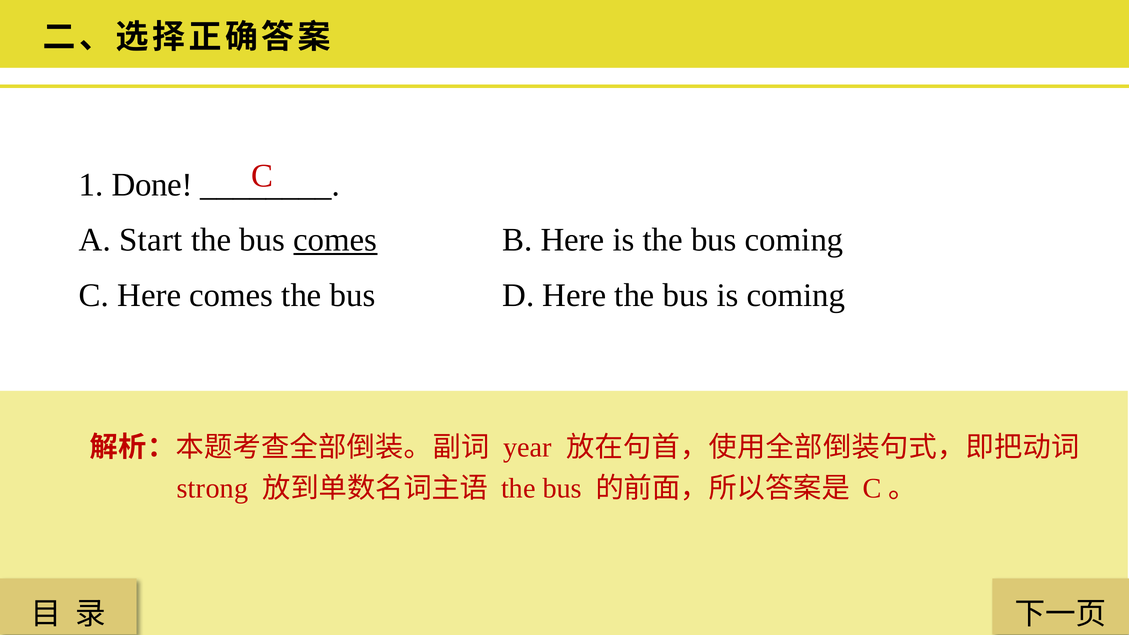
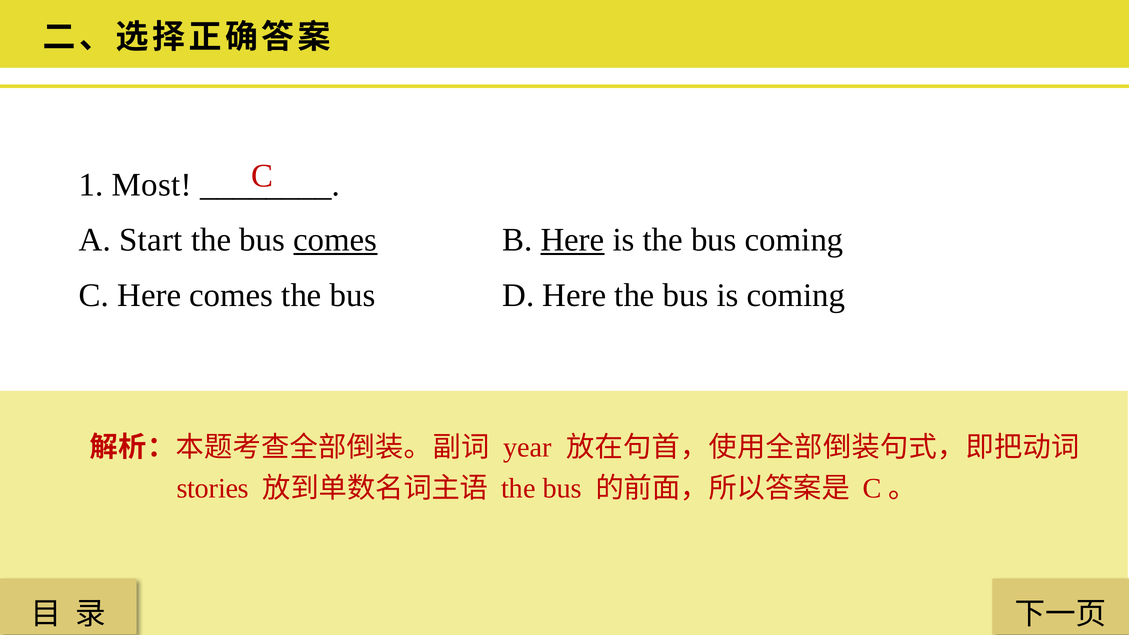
Done: Done -> Most (152, 185)
Here underline: none -> present (573, 240)
strong: strong -> stories (213, 489)
